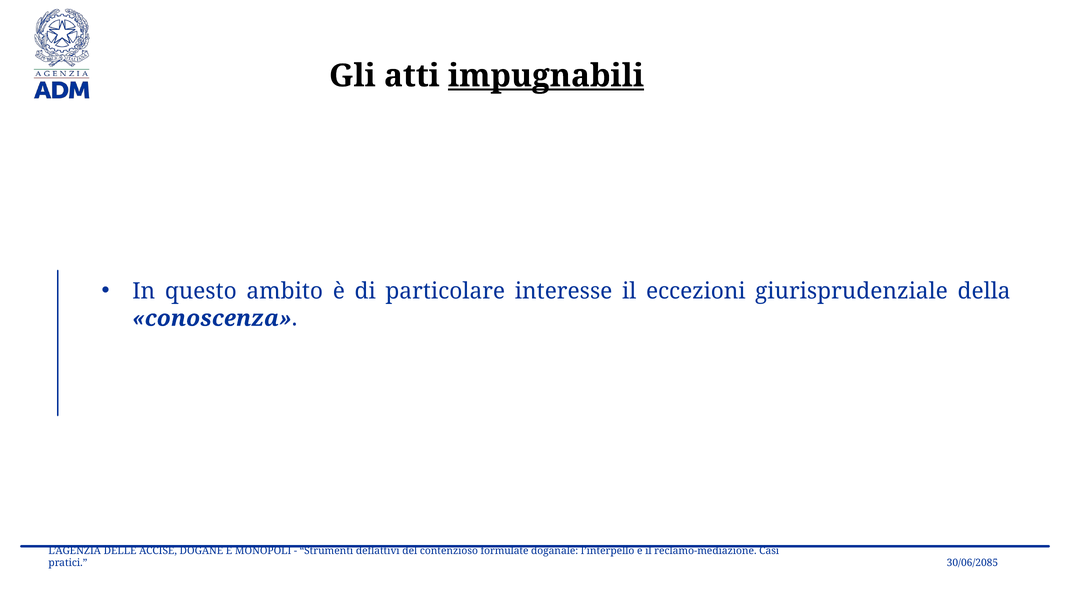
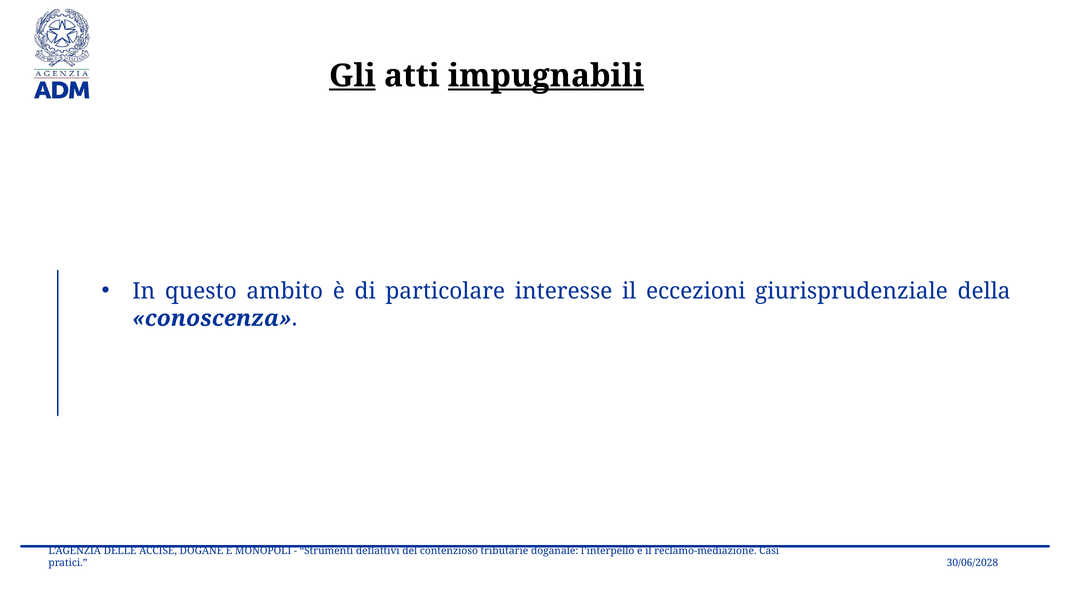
Gli underline: none -> present (352, 76)
formulate: formulate -> tributarie (504, 550)
30/06/2085: 30/06/2085 -> 30/06/2028 (972, 563)
